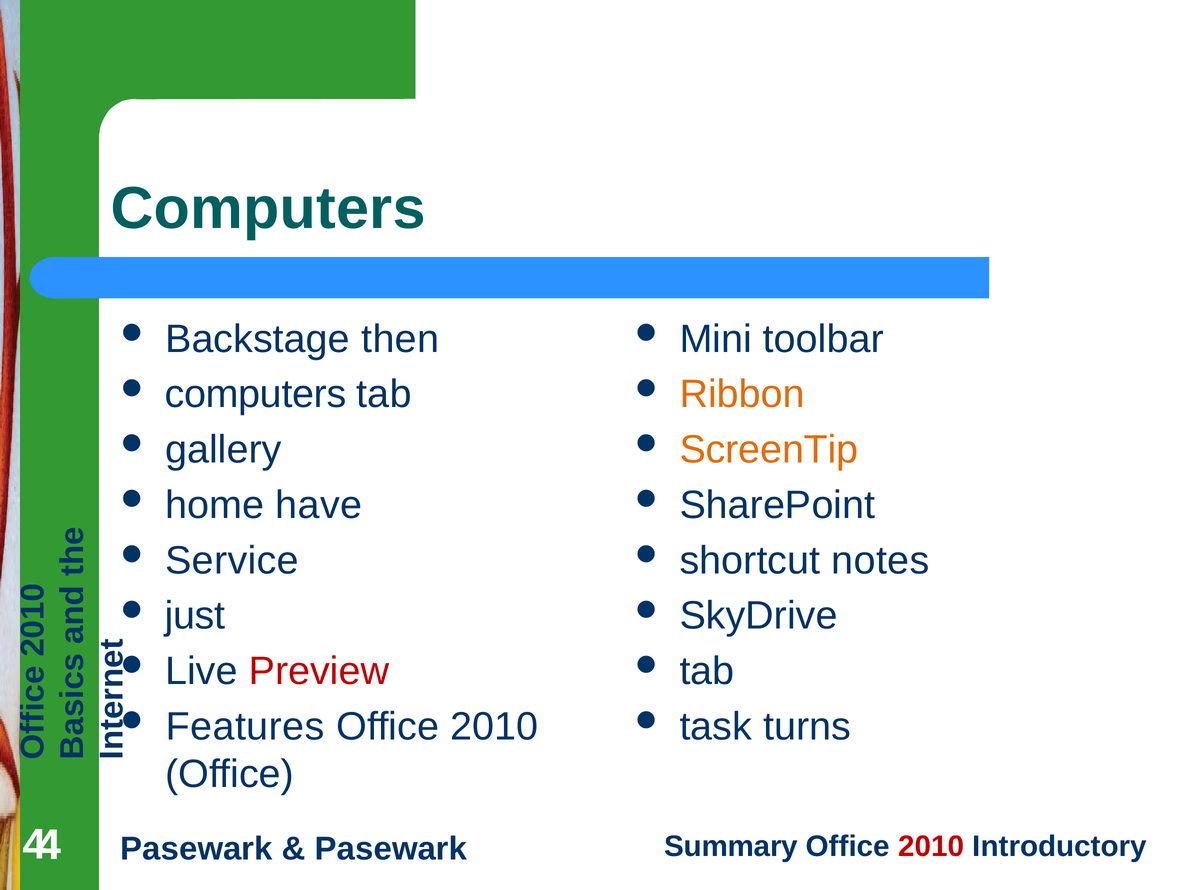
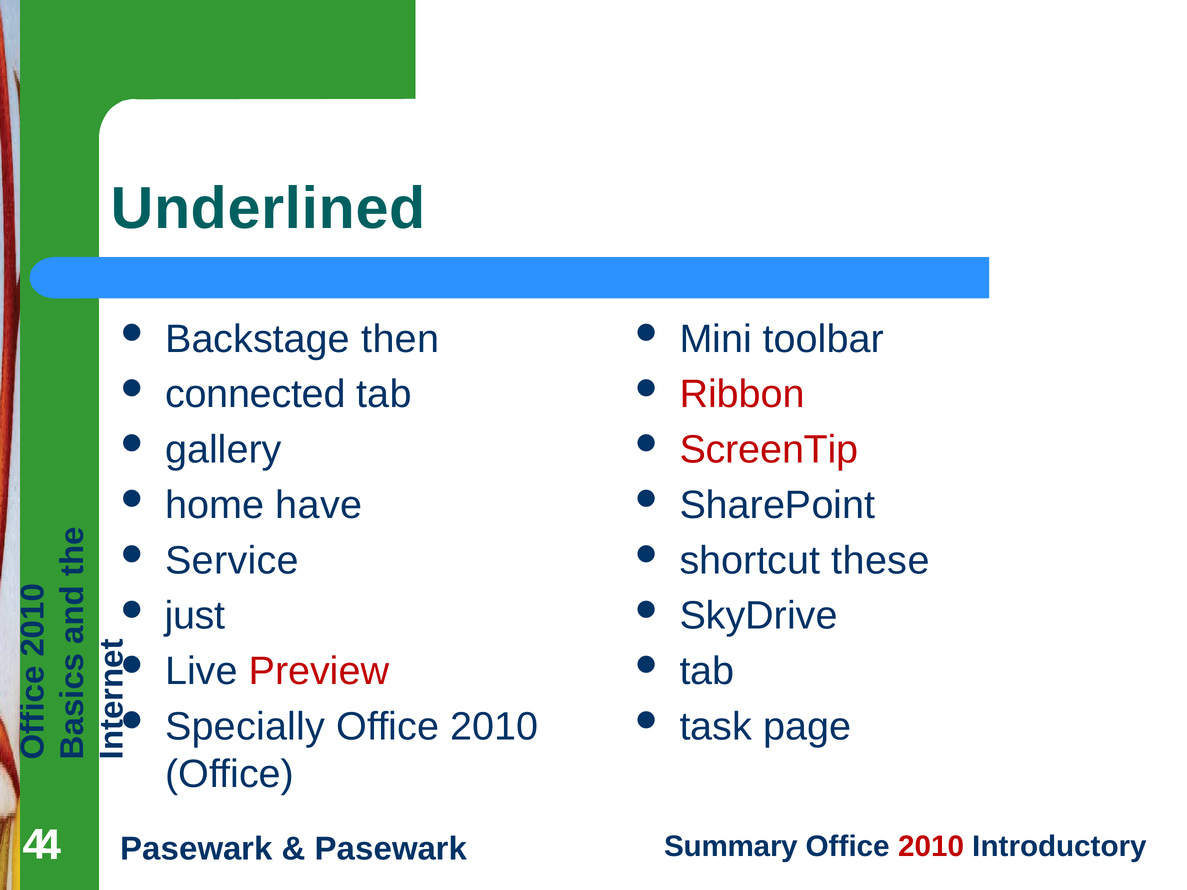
Computers: Computers -> Underlined (268, 209)
computers: computers -> connected (255, 394)
Ribbon colour: orange -> red (742, 394)
ScreenTip colour: orange -> red (769, 450)
notes: notes -> these (880, 561)
Features: Features -> Specially (245, 727)
turns: turns -> page (807, 727)
